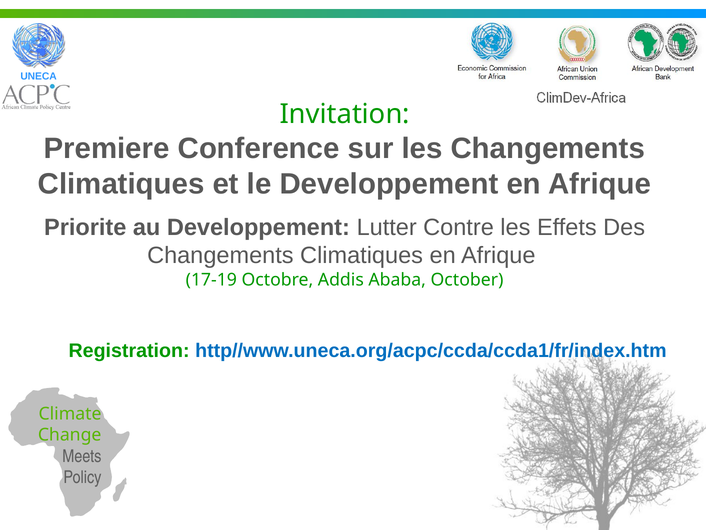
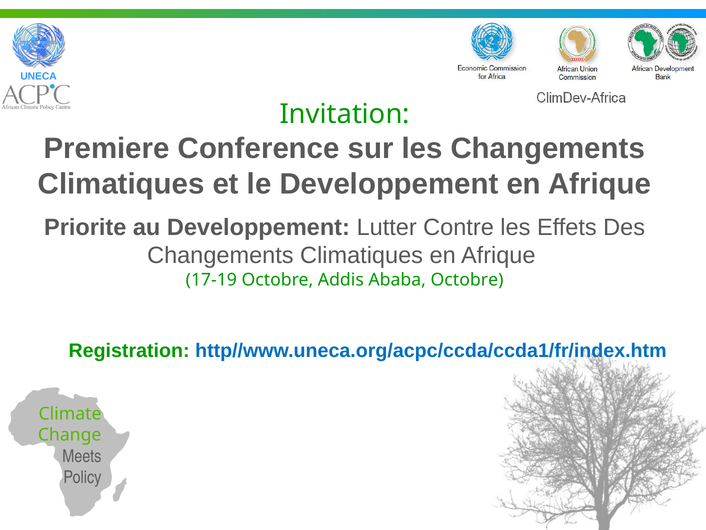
Ababa October: October -> Octobre (467, 280)
